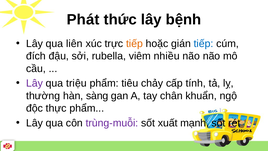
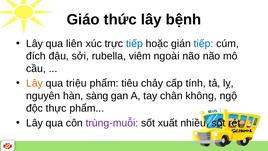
Phát: Phát -> Giáo (83, 20)
tiếp colour: orange -> blue (134, 44)
nhiều: nhiều -> ngoài (167, 56)
Lây colour: purple -> orange (35, 83)
thường: thường -> nguyên (43, 96)
khuẩn: khuẩn -> không (201, 96)
mạnh: mạnh -> nhiều (195, 123)
